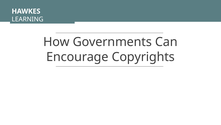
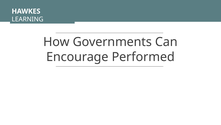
Copyrights: Copyrights -> Performed (143, 57)
